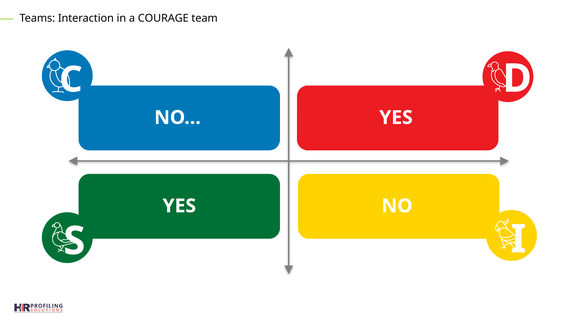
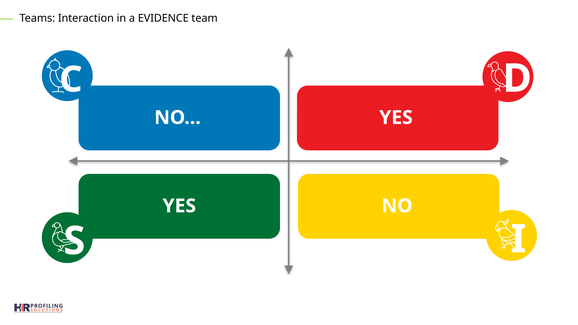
COURAGE: COURAGE -> EVIDENCE (163, 18)
